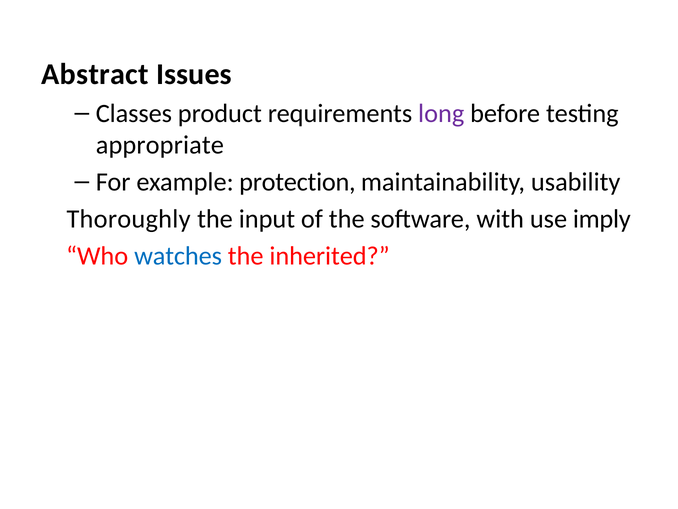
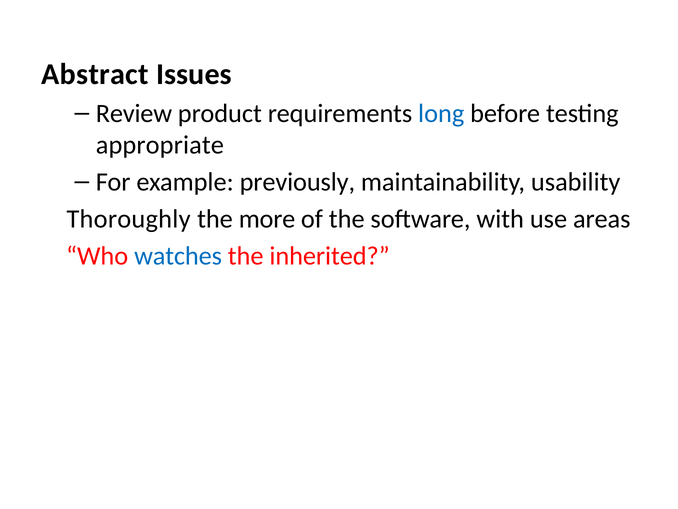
Classes: Classes -> Review (134, 113)
long colour: purple -> blue (441, 113)
protection: protection -> previously (297, 182)
input: input -> more (267, 219)
imply: imply -> areas (602, 219)
